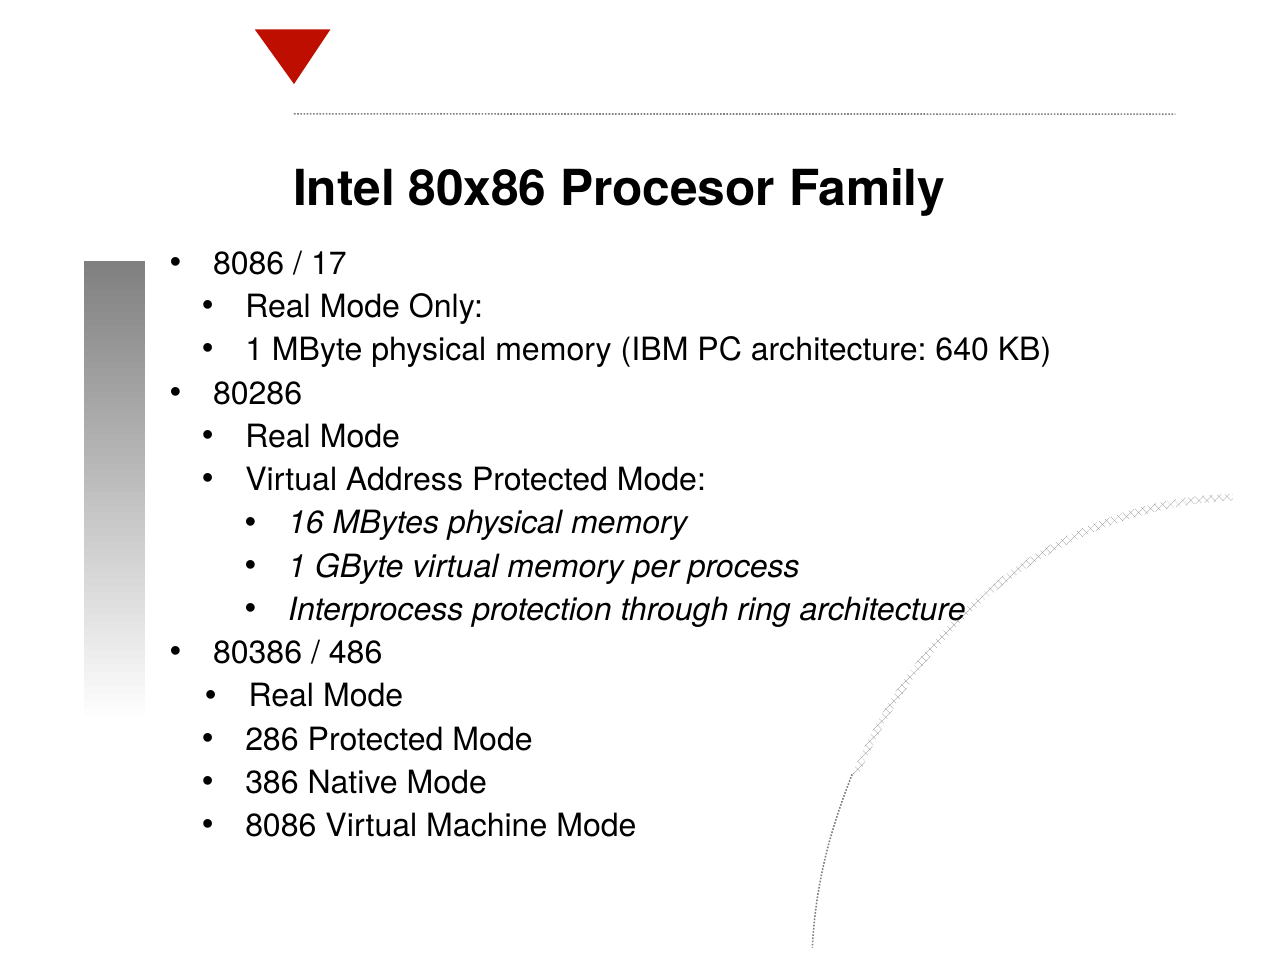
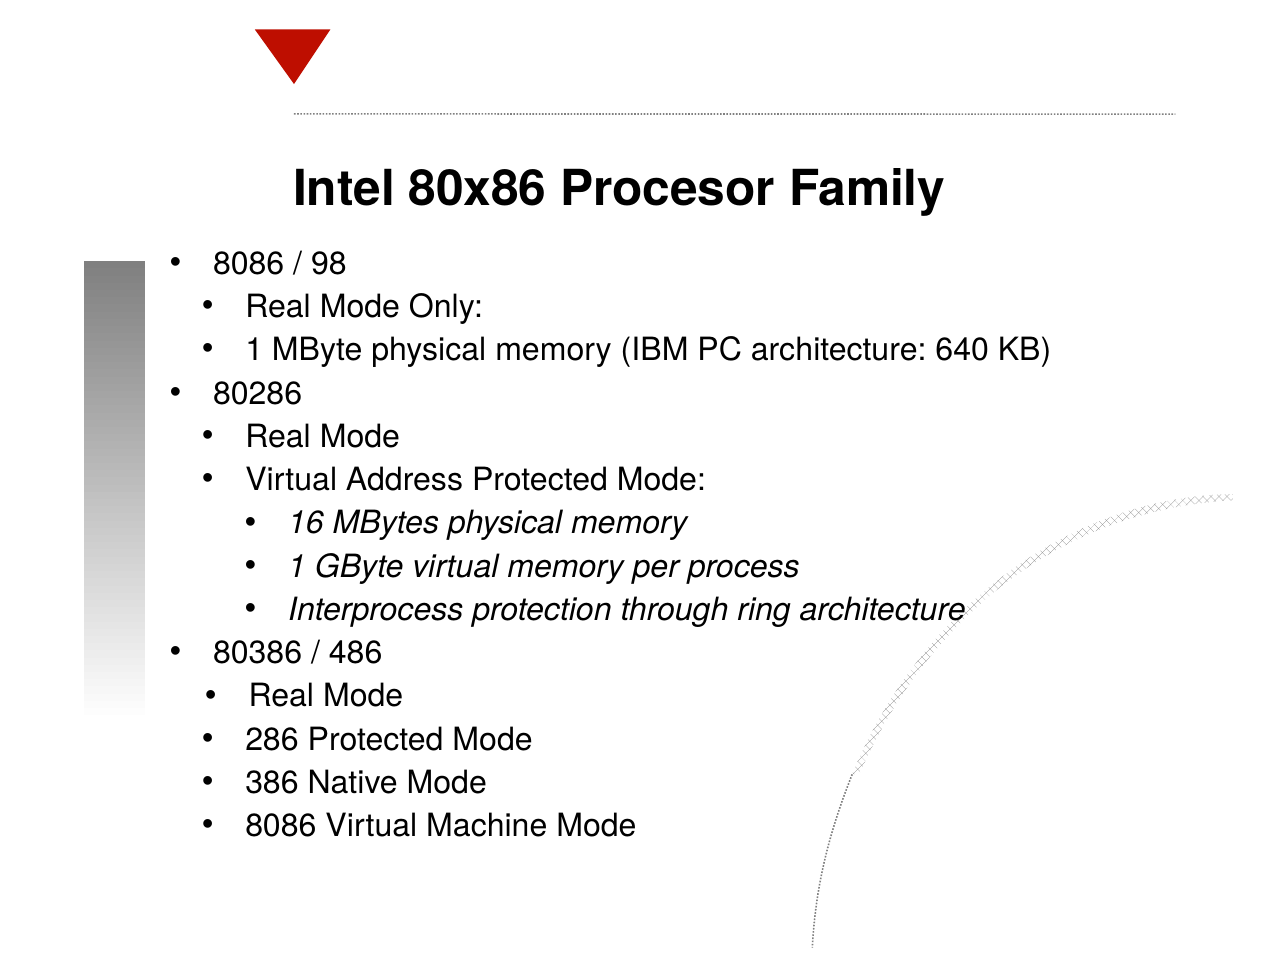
17: 17 -> 98 (329, 264)
